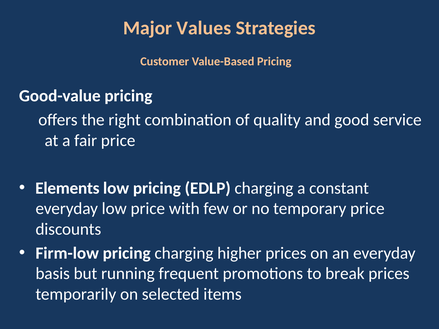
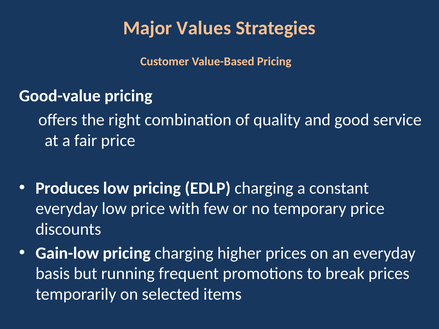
Elements: Elements -> Produces (67, 188)
Firm-low: Firm-low -> Gain-low (67, 253)
